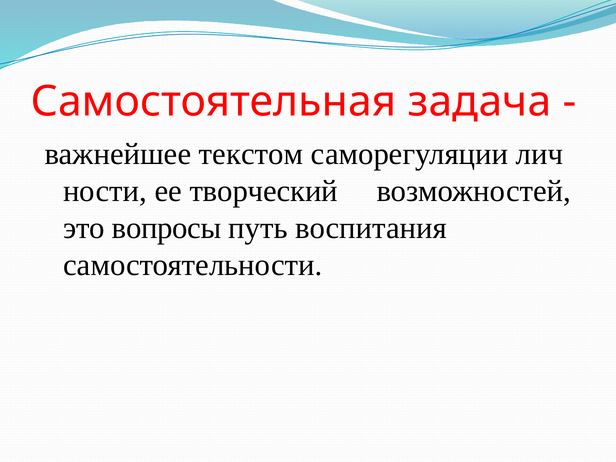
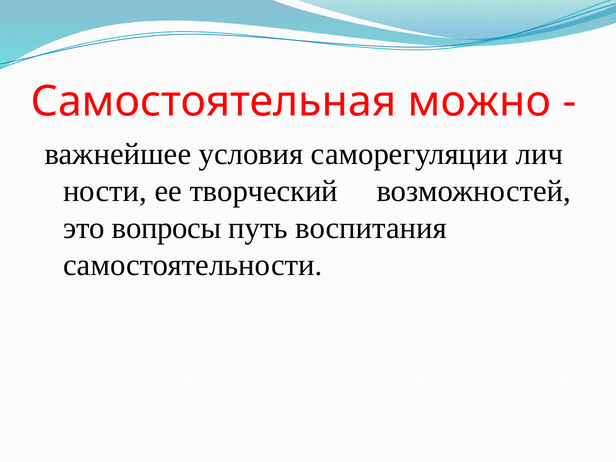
задача: задача -> можно (479, 102)
текстом: текстом -> условия (251, 154)
